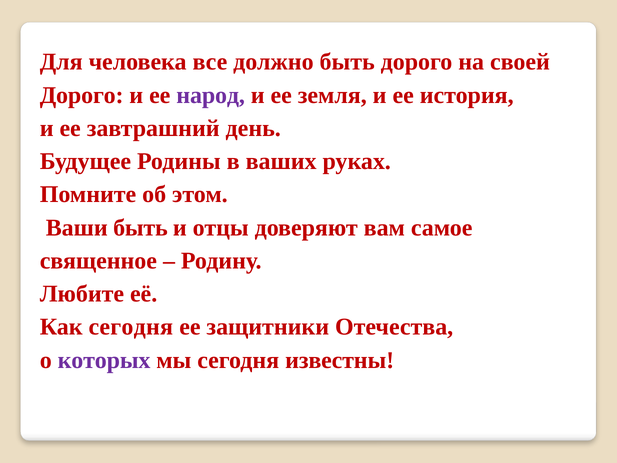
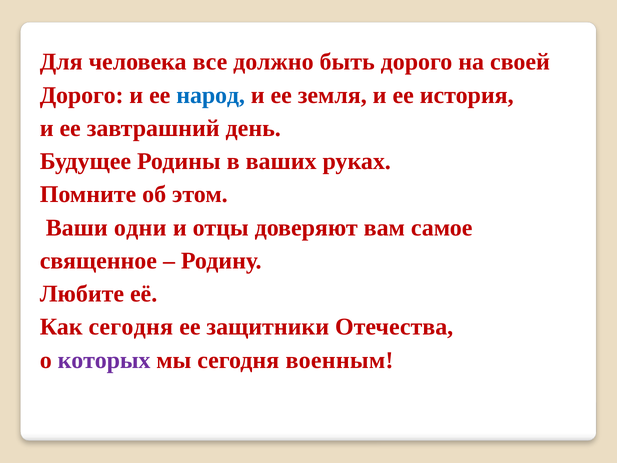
народ colour: purple -> blue (211, 95)
Ваши быть: быть -> одни (140, 227)
известны: известны -> военным (339, 360)
